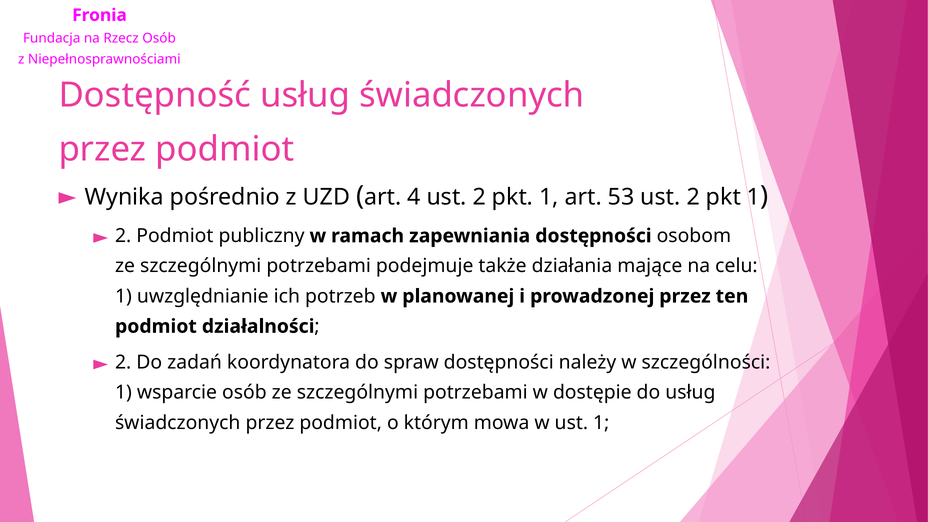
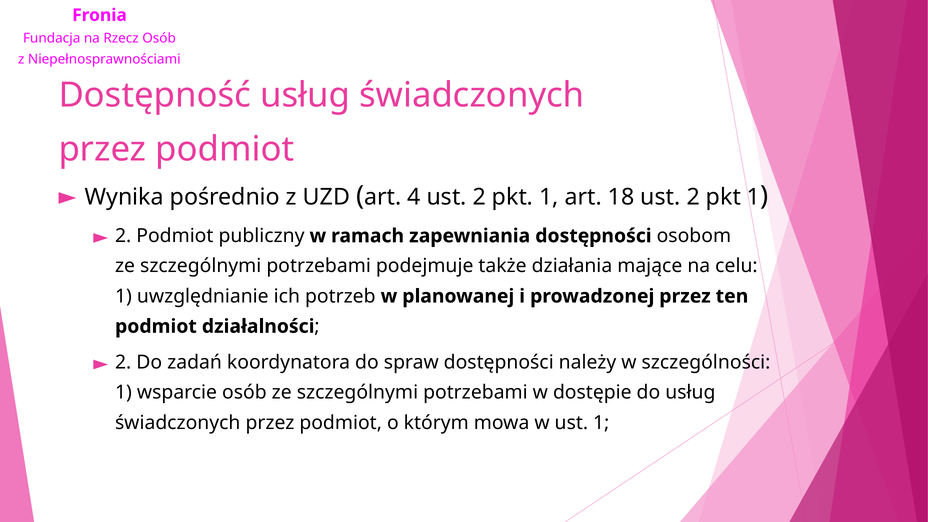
53: 53 -> 18 (621, 197)
